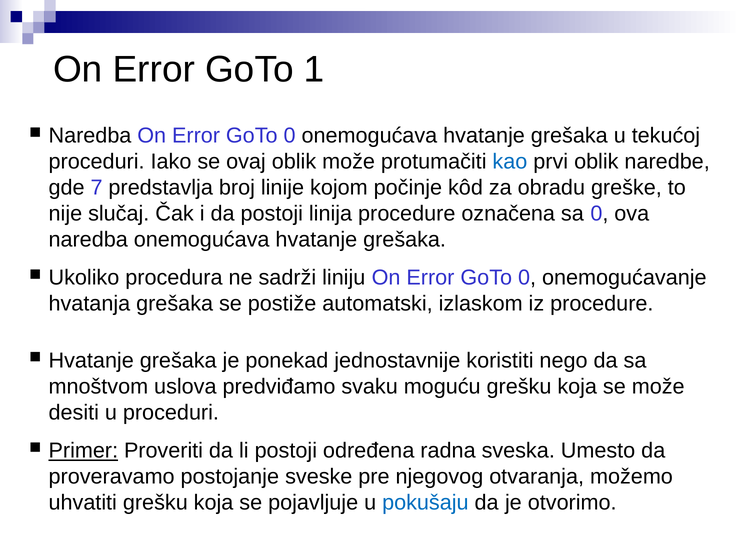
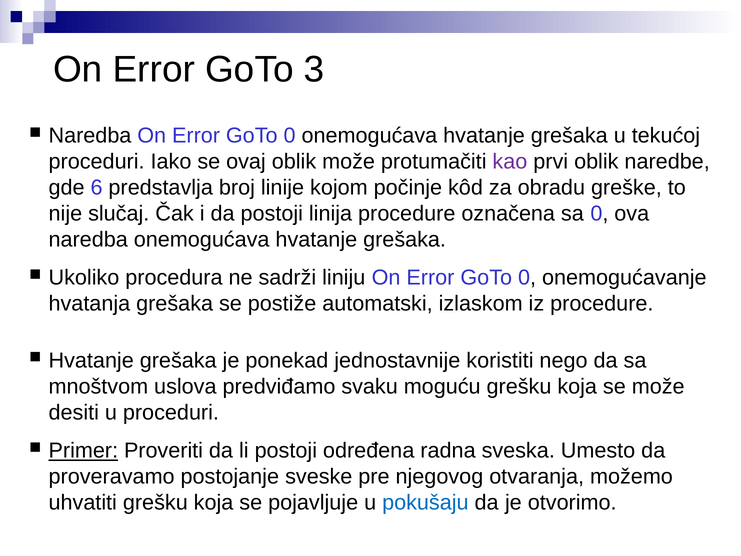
1: 1 -> 3 (314, 70)
kao colour: blue -> purple (510, 162)
7: 7 -> 6 (97, 188)
